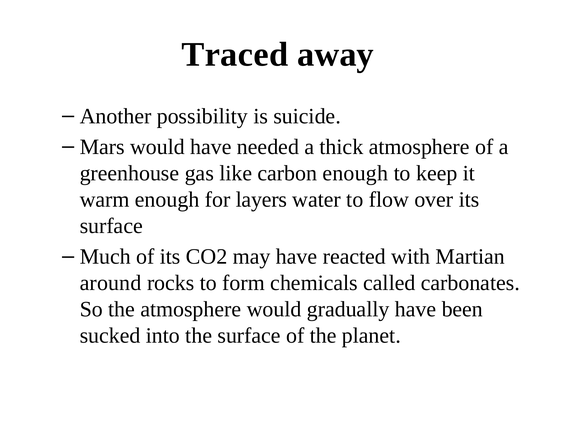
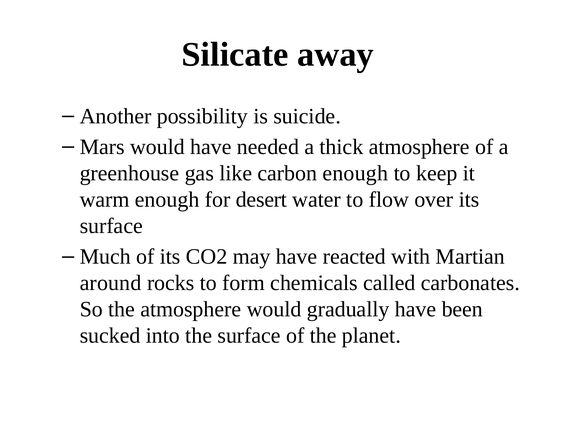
Traced: Traced -> Silicate (235, 55)
layers: layers -> desert (261, 200)
